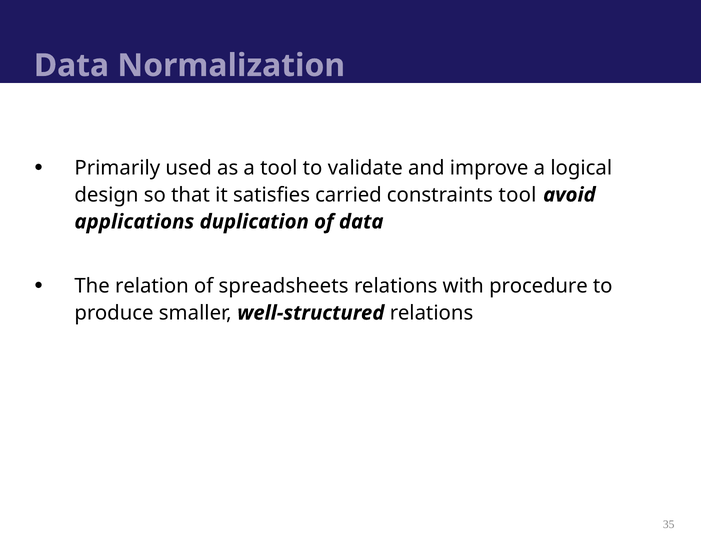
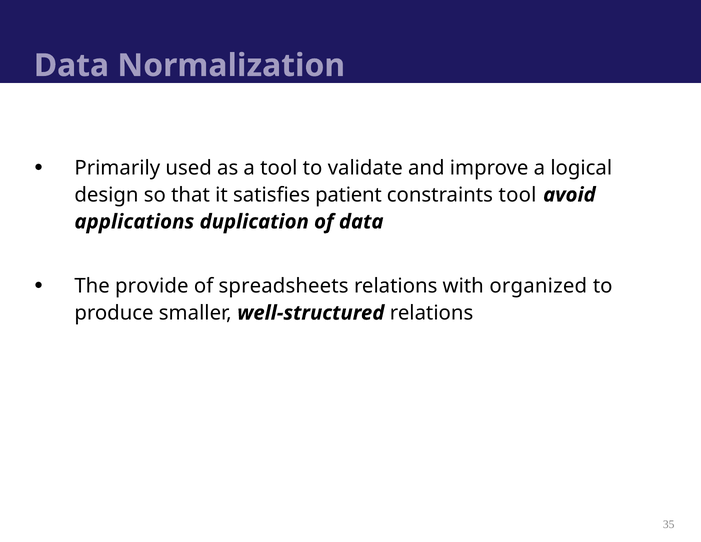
carried: carried -> patient (348, 195)
relation: relation -> provide (152, 286)
procedure: procedure -> organized (538, 286)
